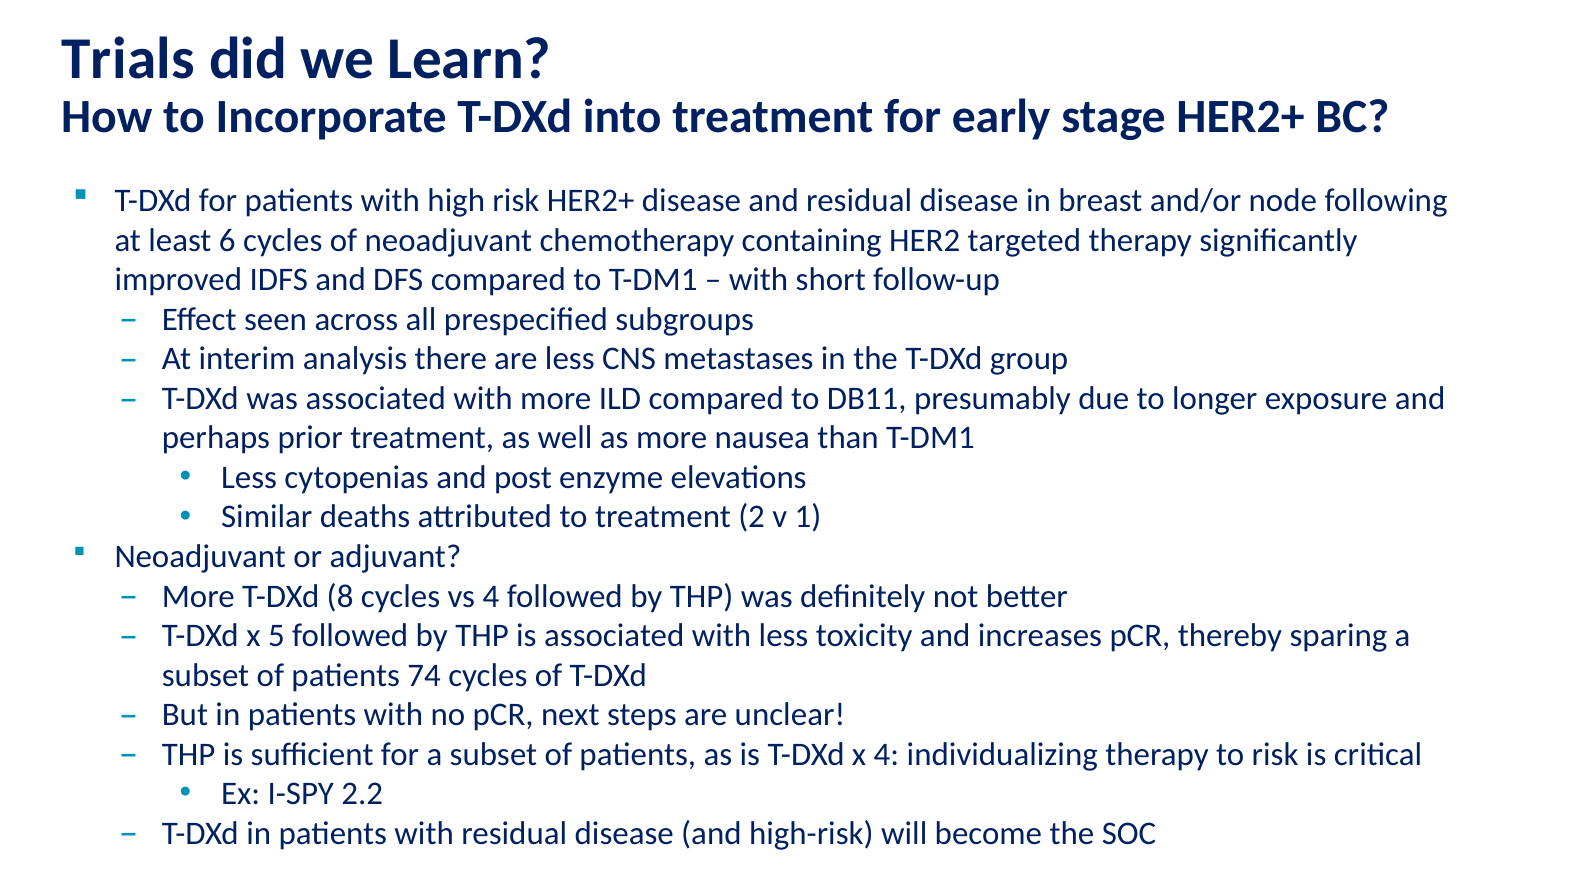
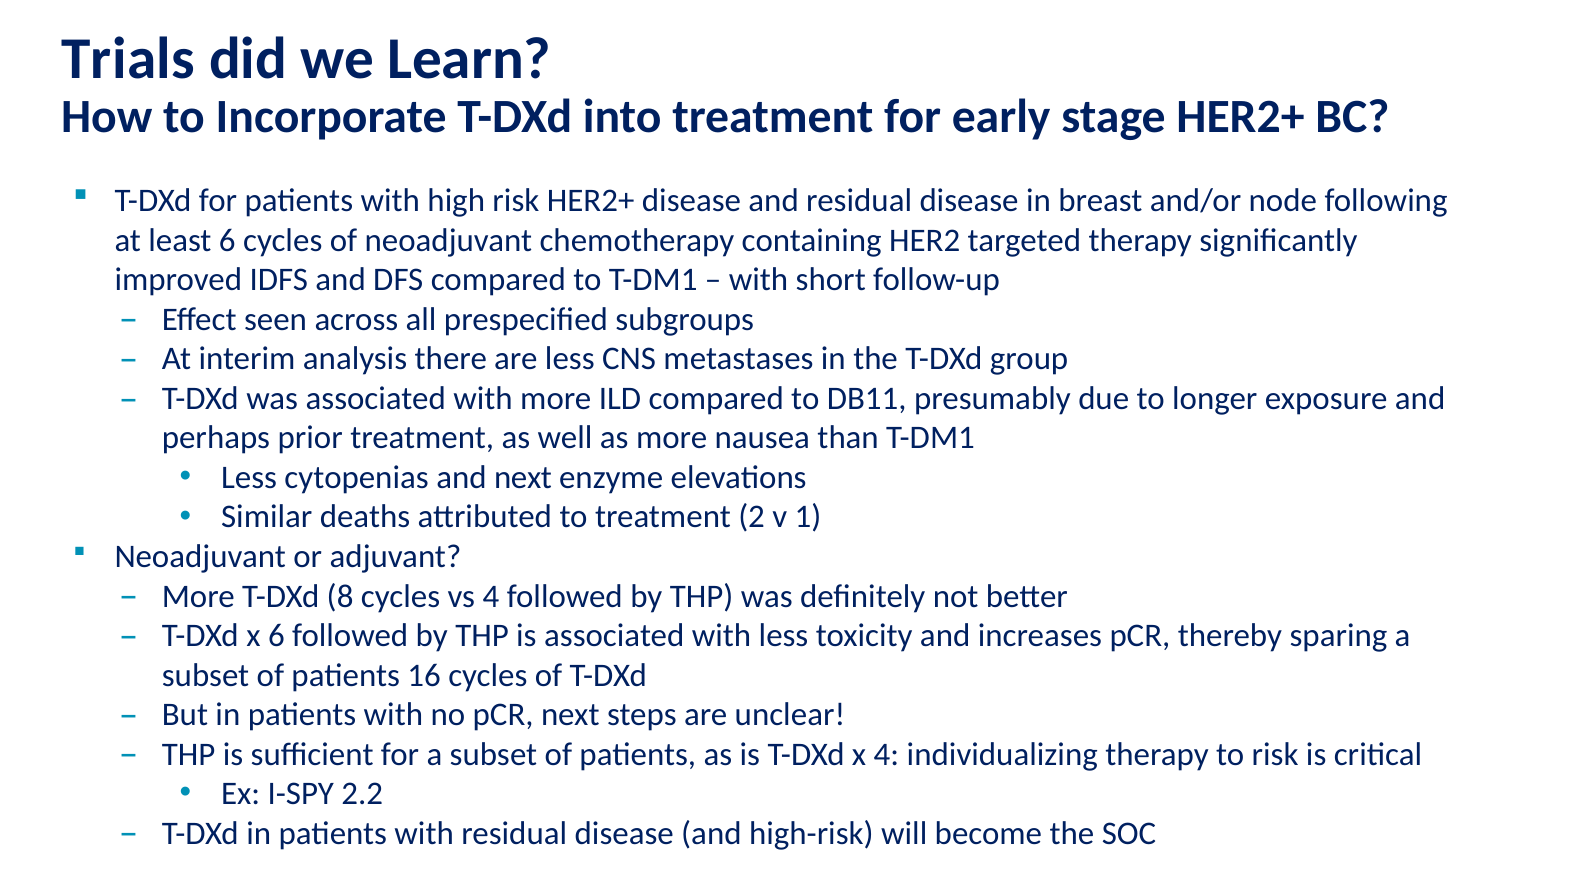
and post: post -> next (523, 478)
x 5: 5 -> 6 (276, 636)
74: 74 -> 16 (424, 675)
